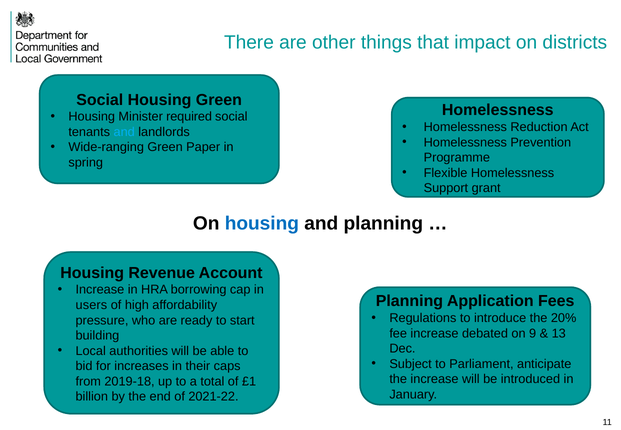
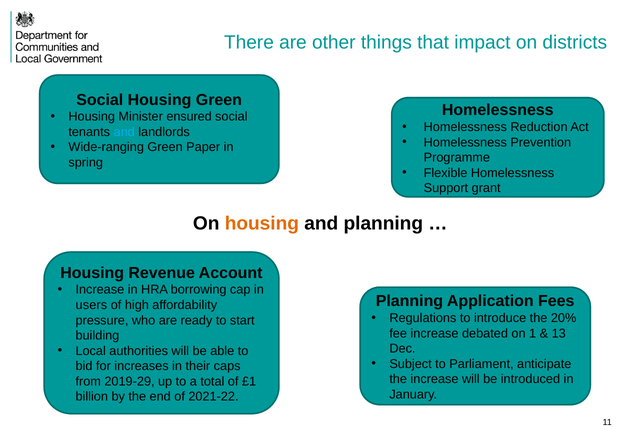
required: required -> ensured (189, 117)
housing colour: blue -> orange (262, 223)
9: 9 -> 1 (533, 333)
2019-18: 2019-18 -> 2019-29 (129, 381)
